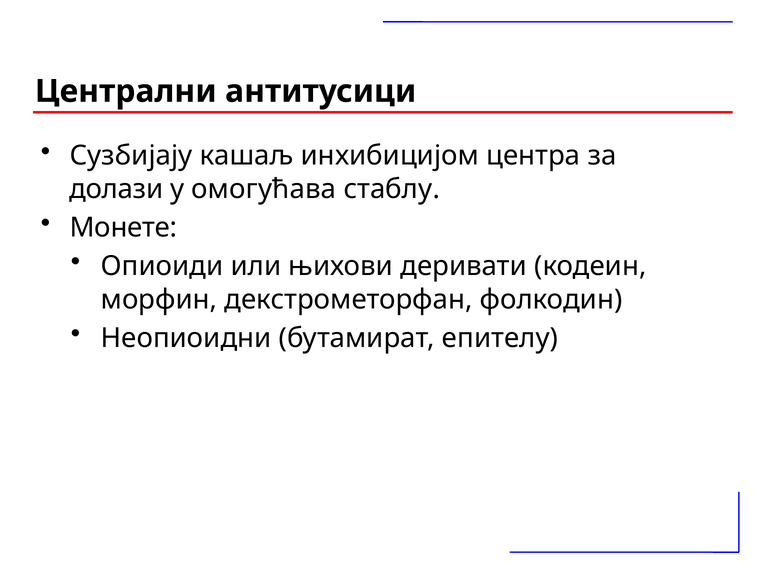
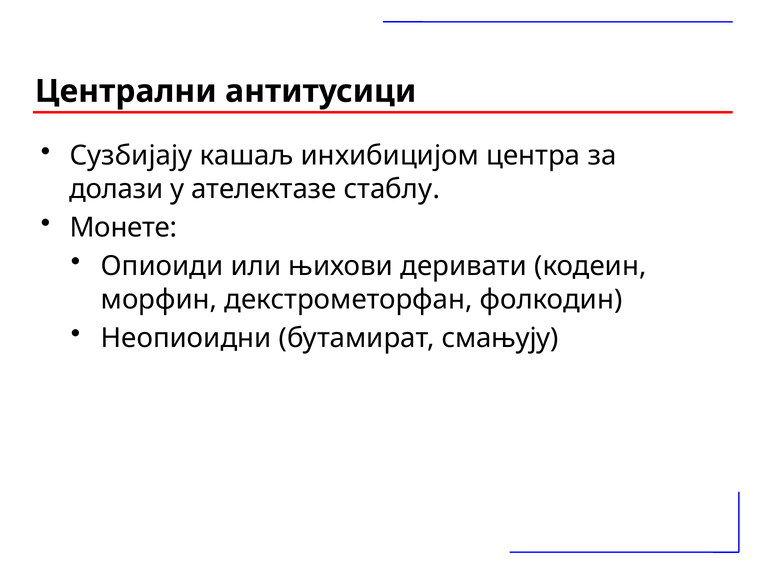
омогућава: омогућава -> ателектазе (264, 189)
епителу: епителу -> смањују (500, 338)
